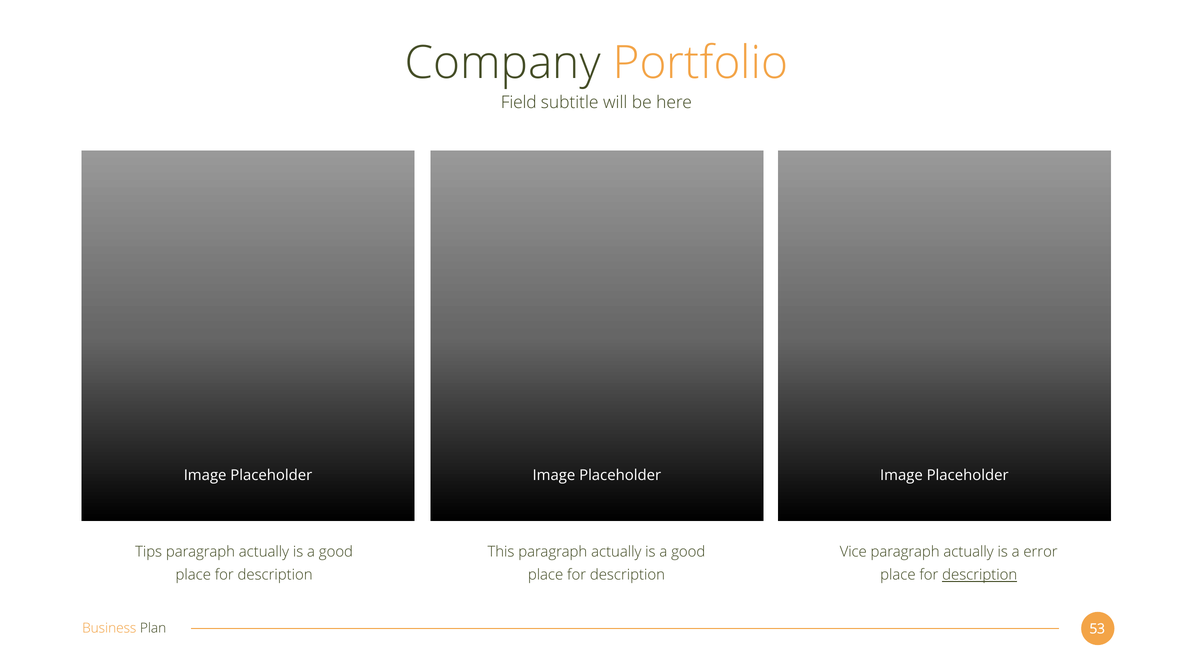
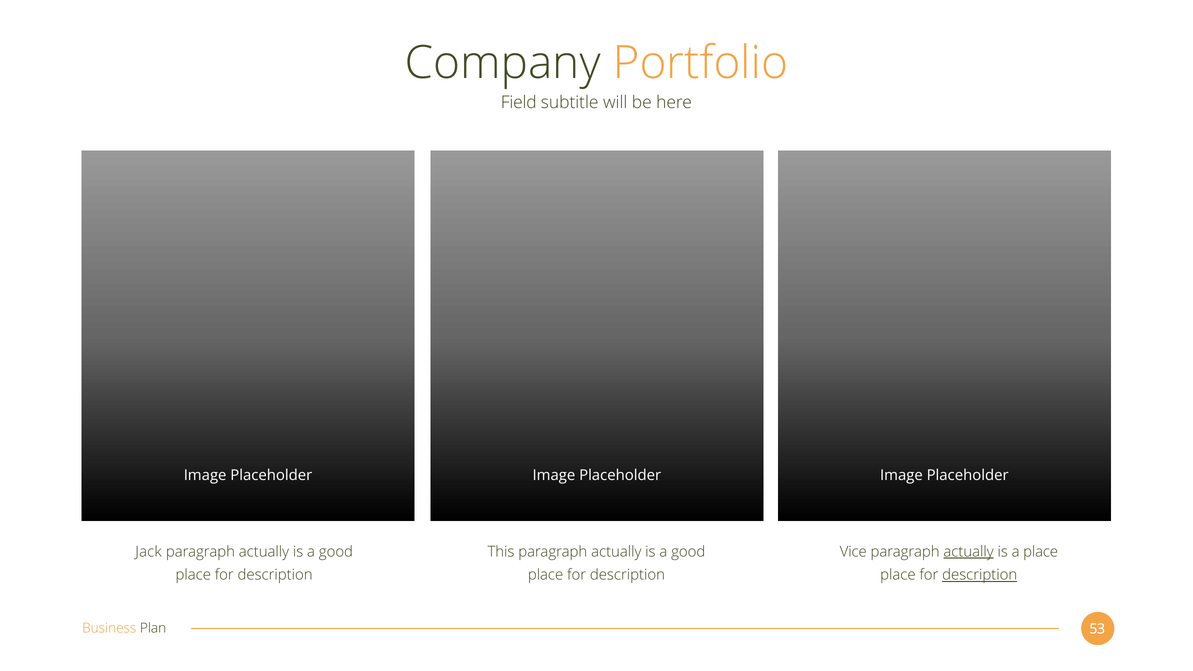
Tips: Tips -> Jack (149, 552)
actually underline: none -> present (969, 552)
a error: error -> place (1041, 552)
